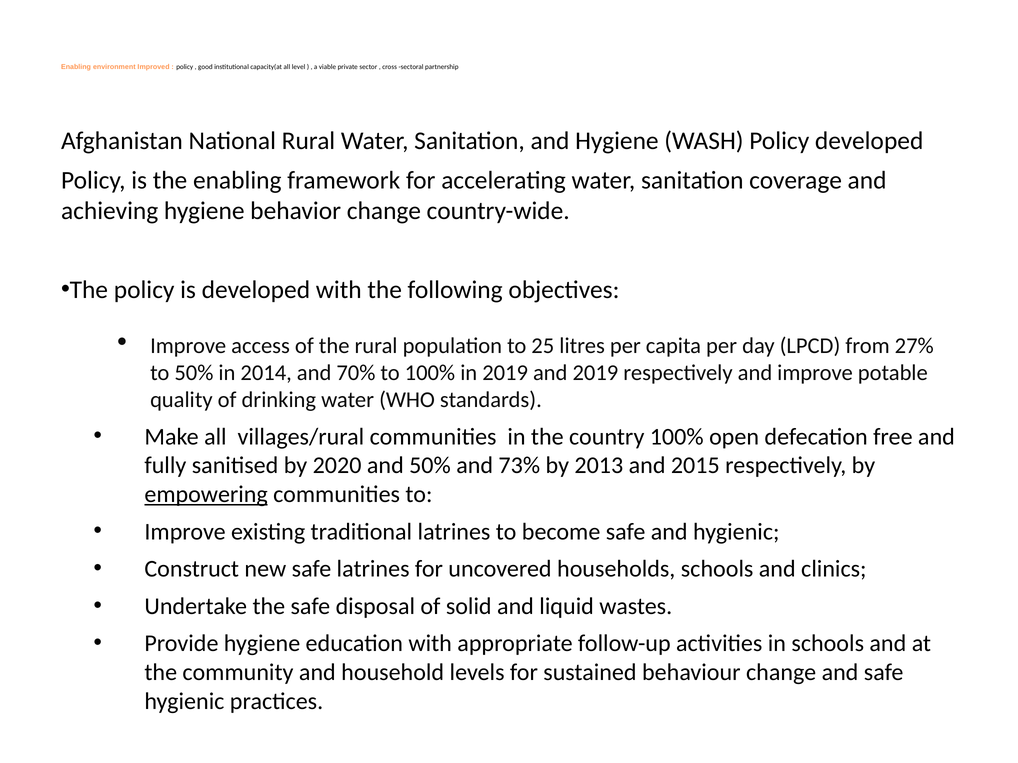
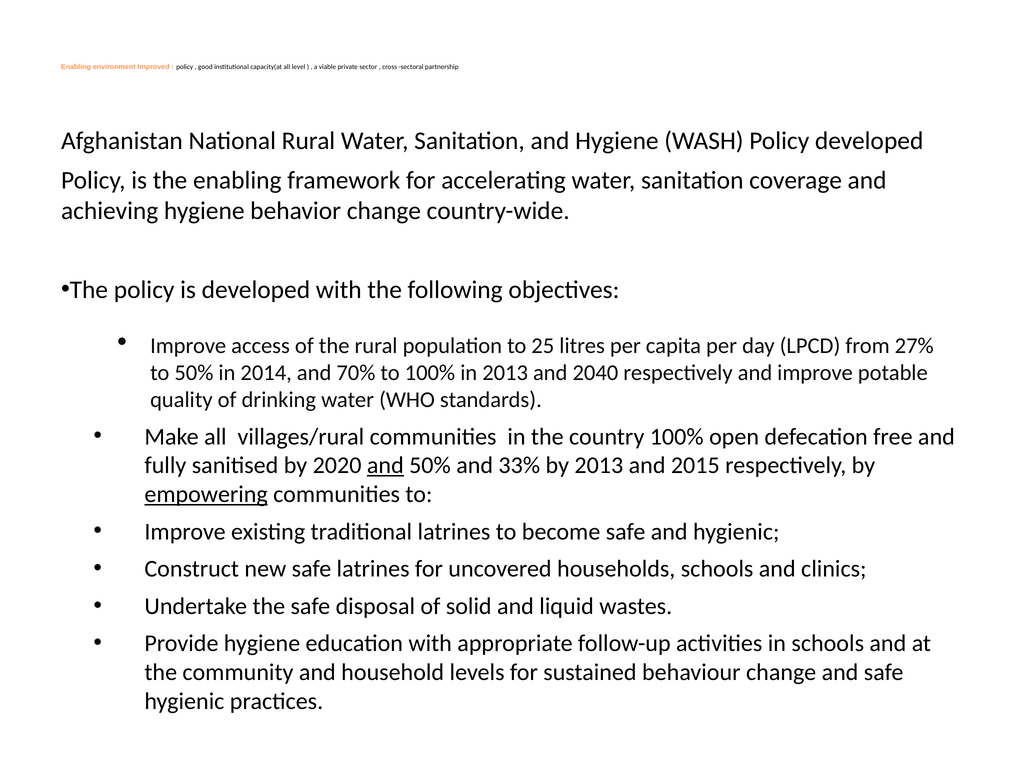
in 2019: 2019 -> 2013 (505, 373)
and 2019: 2019 -> 2040 (595, 373)
and underline: none -> present (385, 466)
73%: 73% -> 33% (519, 466)
